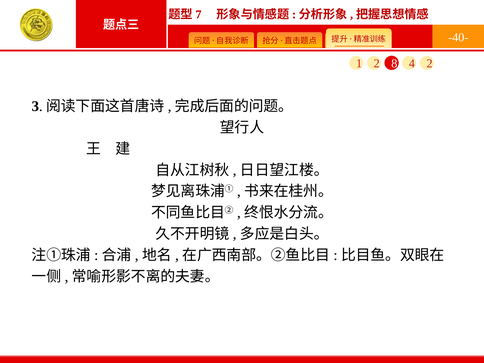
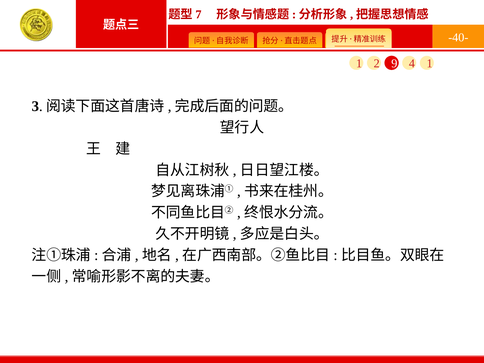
8: 8 -> 9 (394, 64)
4 2: 2 -> 1 (430, 64)
